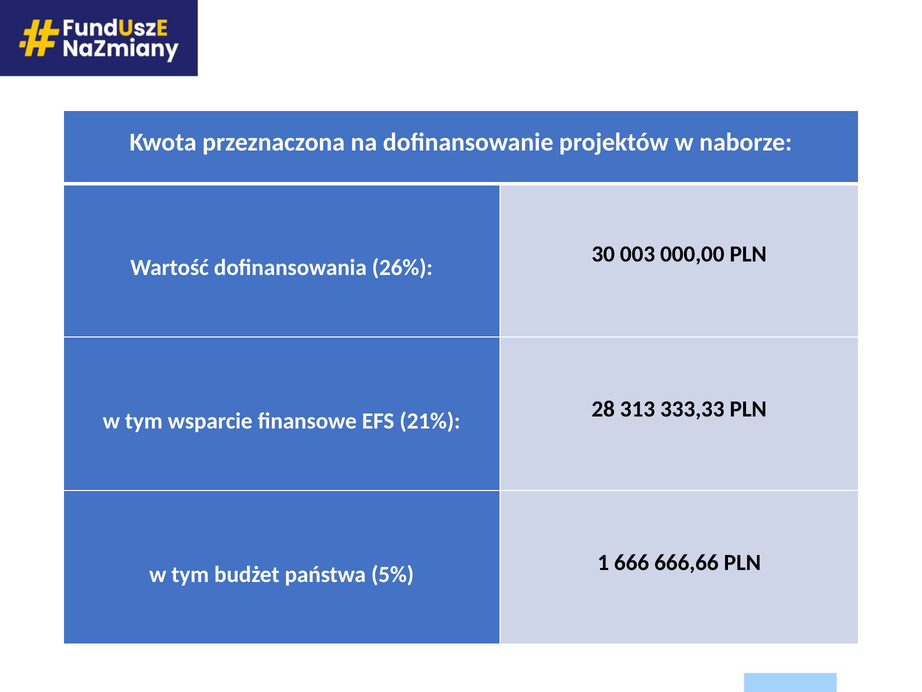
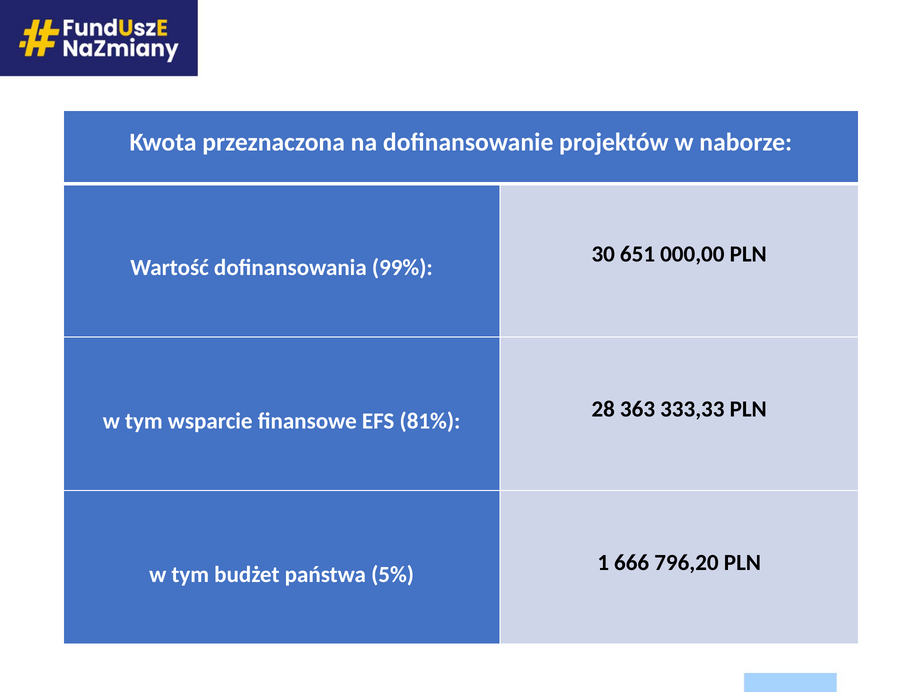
003: 003 -> 651 (638, 254)
26%: 26% -> 99% (402, 268)
313: 313 -> 363 (638, 409)
21%: 21% -> 81% (430, 421)
666,66: 666,66 -> 796,20 (686, 562)
